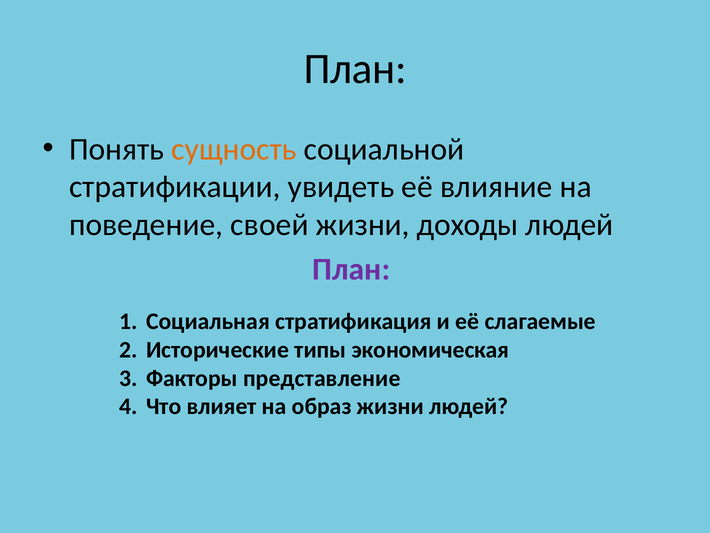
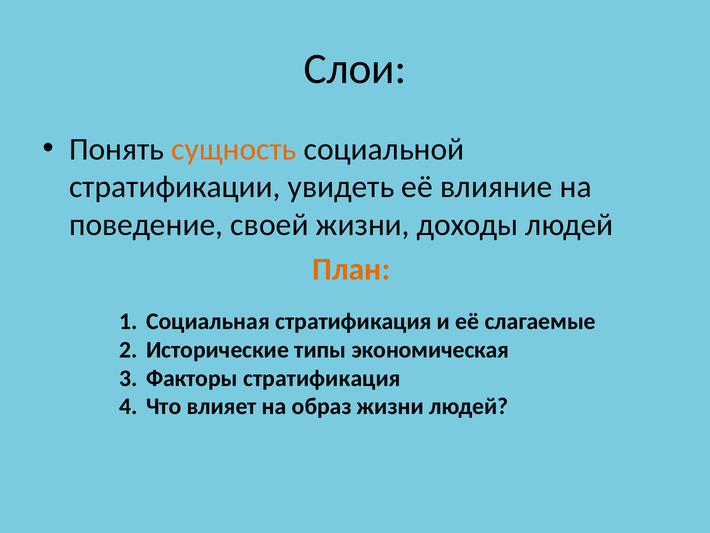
План: План -> Слои (355, 69)
План colour: purple -> orange (351, 269)
Факторы представление: представление -> стратификация (322, 378)
